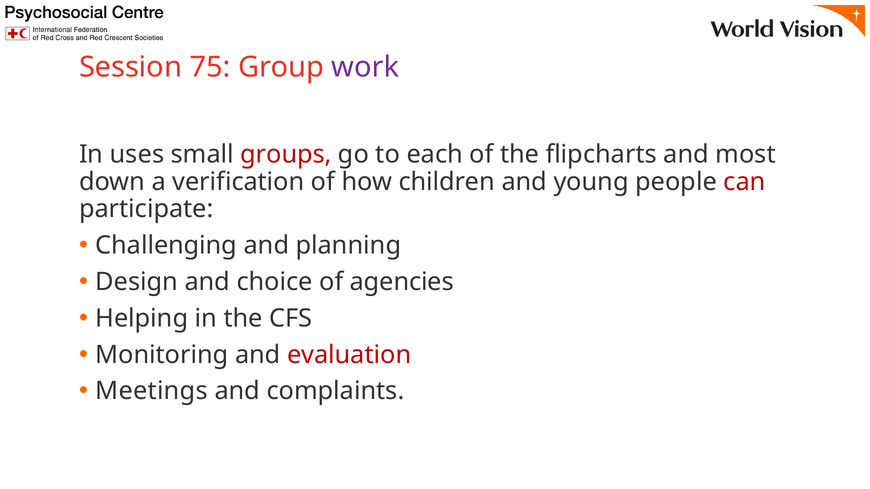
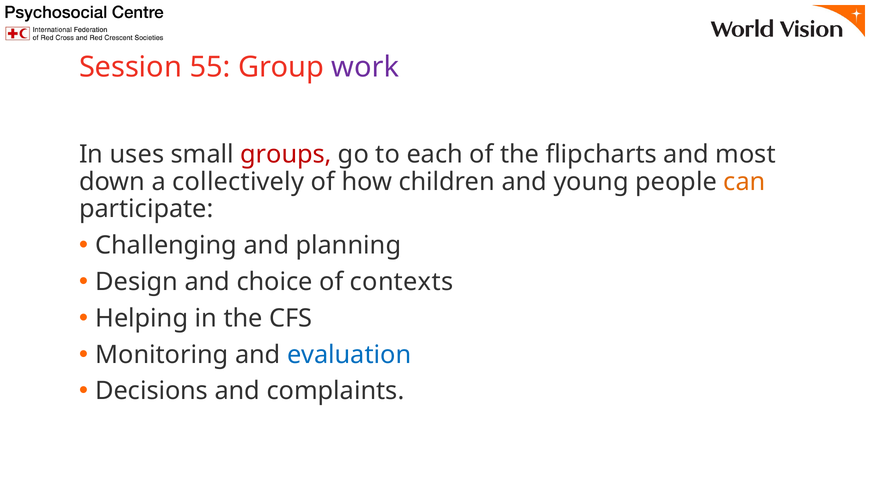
75: 75 -> 55 (210, 67)
verification: verification -> collectively (238, 182)
can colour: red -> orange (744, 182)
agencies: agencies -> contexts (402, 282)
evaluation colour: red -> blue (349, 355)
Meetings: Meetings -> Decisions (152, 391)
